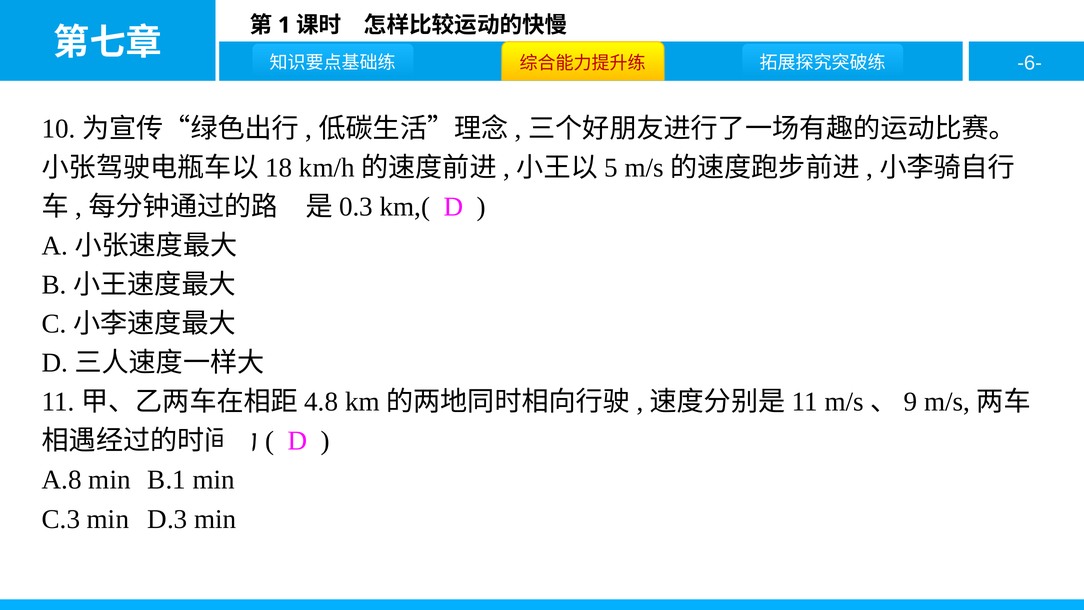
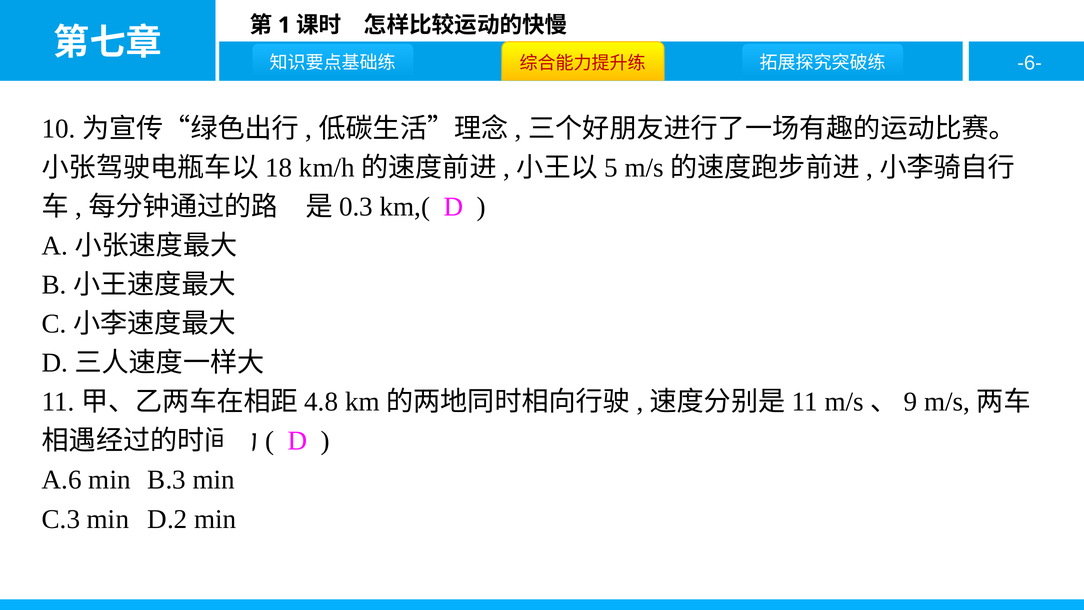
A.8: A.8 -> A.6 (62, 480)
B.1: B.1 -> B.3 (167, 480)
D.3: D.3 -> D.2 (167, 519)
